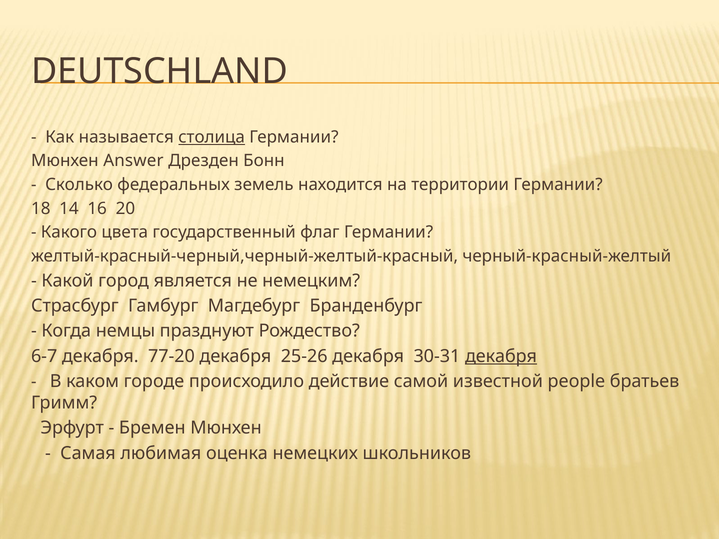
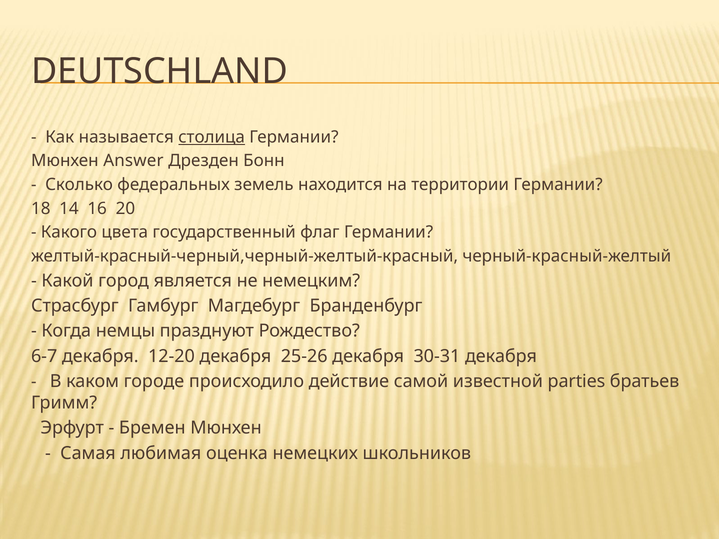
77-20: 77-20 -> 12-20 (171, 356)
декабря underline: present -> none (501, 356)
people: people -> parties (576, 381)
